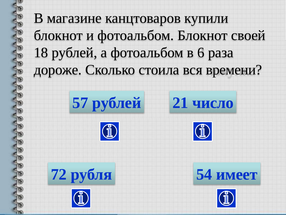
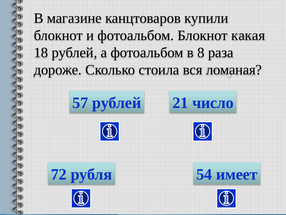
своей: своей -> какая (248, 35)
6: 6 -> 8 (201, 52)
времени: времени -> ломаная (234, 70)
